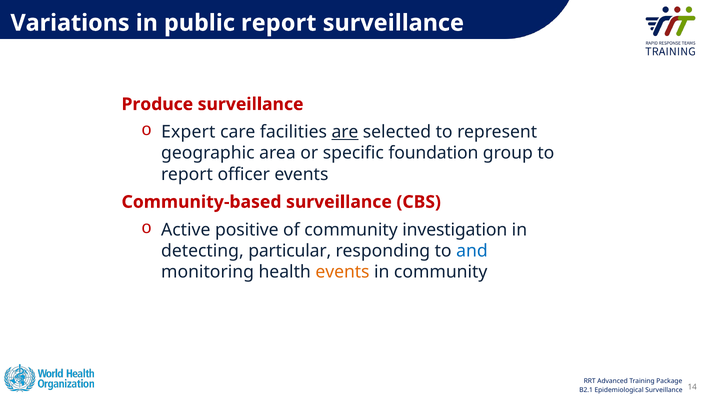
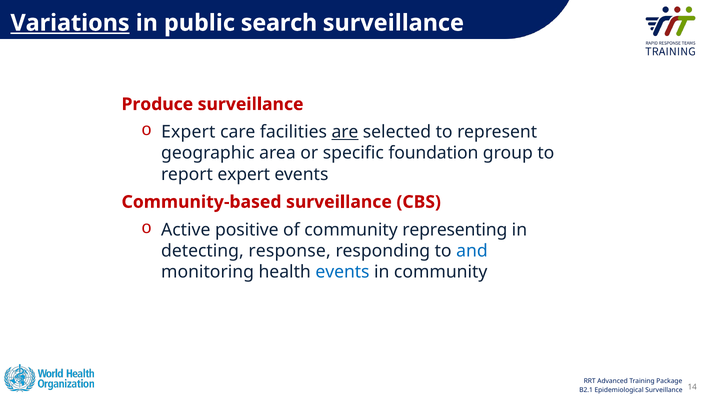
Variations underline: none -> present (70, 23)
public report: report -> search (279, 23)
report officer: officer -> expert (244, 174)
investigation: investigation -> representing (455, 229)
particular: particular -> response (290, 250)
events colour: orange -> blue (342, 272)
